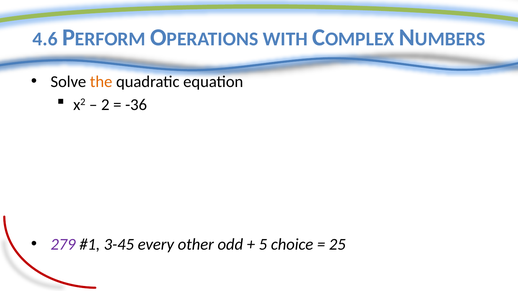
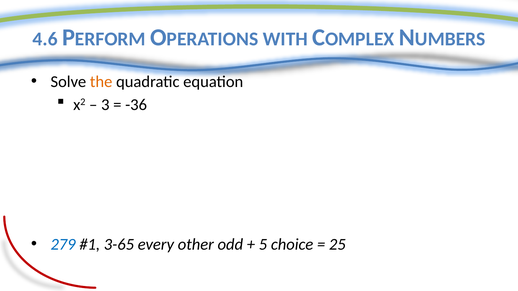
2: 2 -> 3 (105, 105)
279 colour: purple -> blue (63, 245)
3-45: 3-45 -> 3-65 (119, 245)
